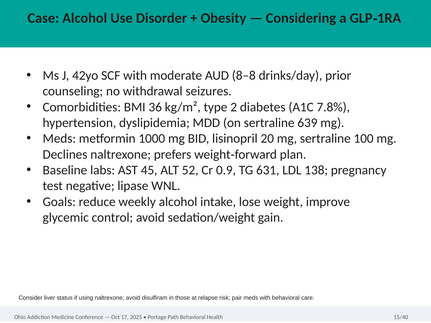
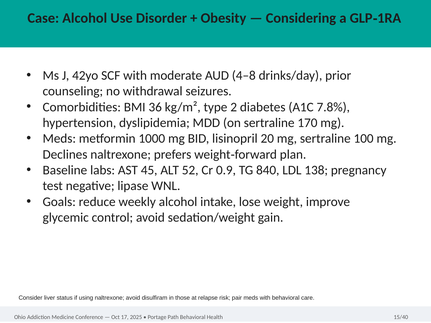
8–8: 8–8 -> 4–8 (244, 75)
639: 639 -> 170 (307, 123)
631: 631 -> 840 (268, 170)
